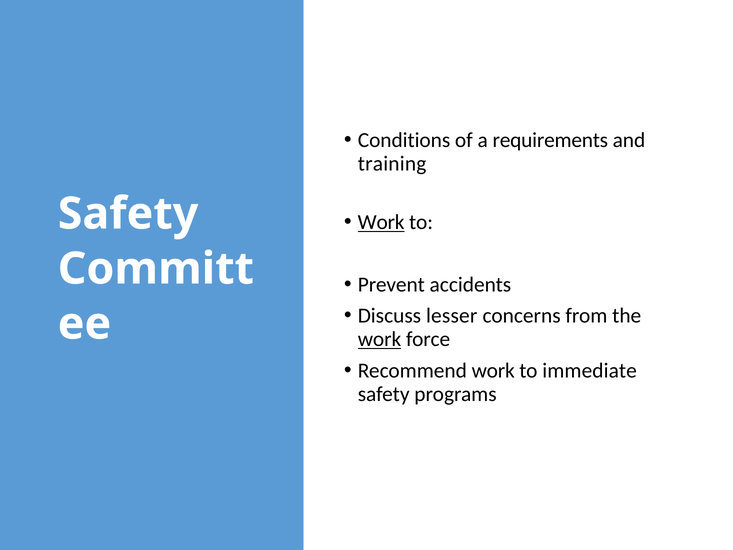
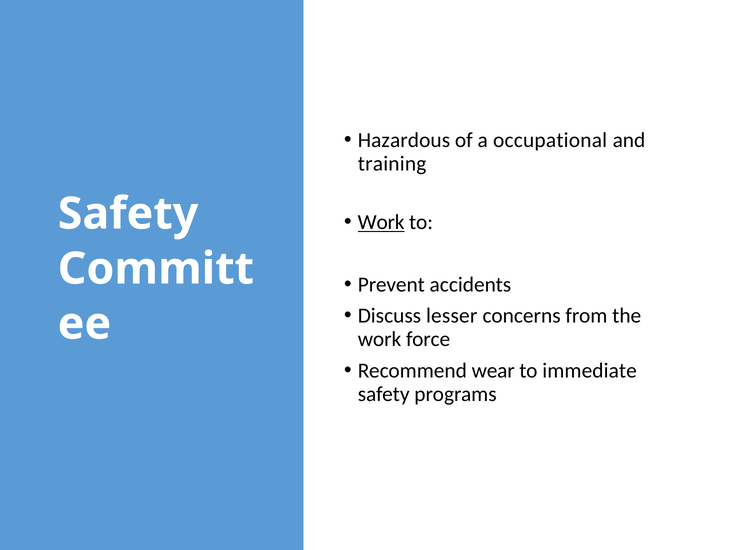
Conditions: Conditions -> Hazardous (404, 140)
requirements: requirements -> occupational (550, 140)
work underline: present -> none (380, 339)
Recommend work: work -> wear (493, 370)
